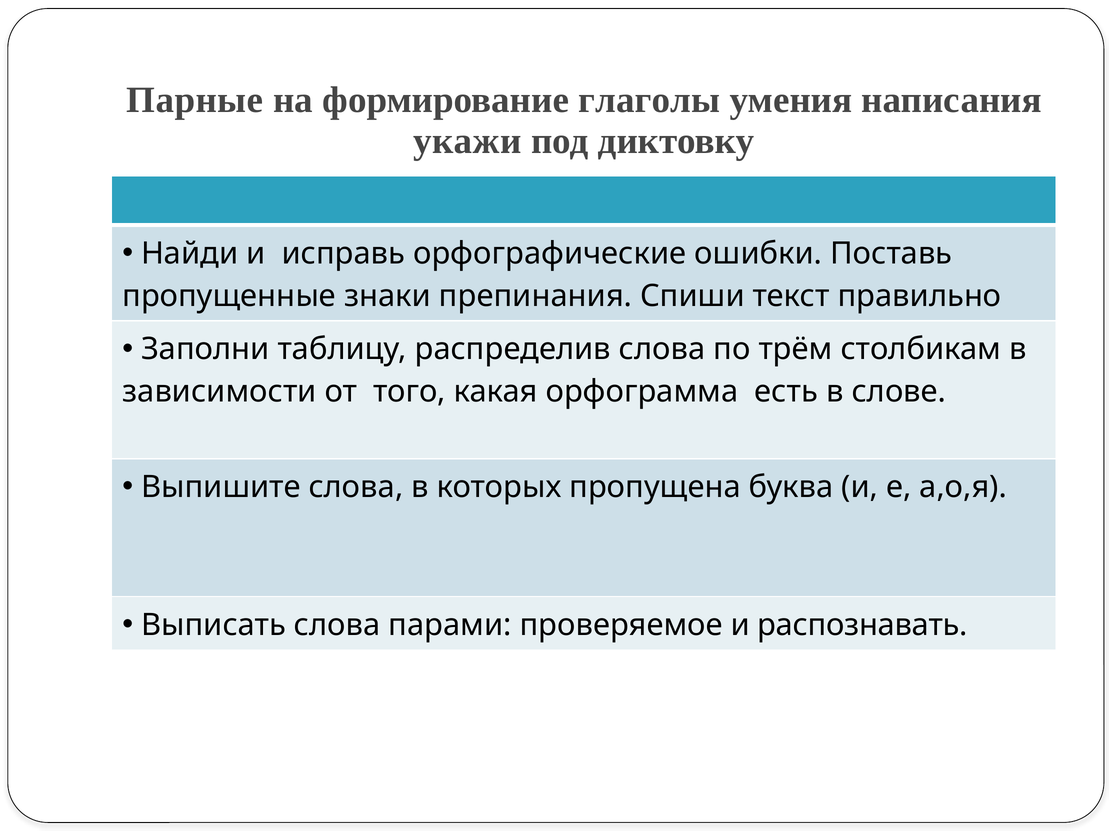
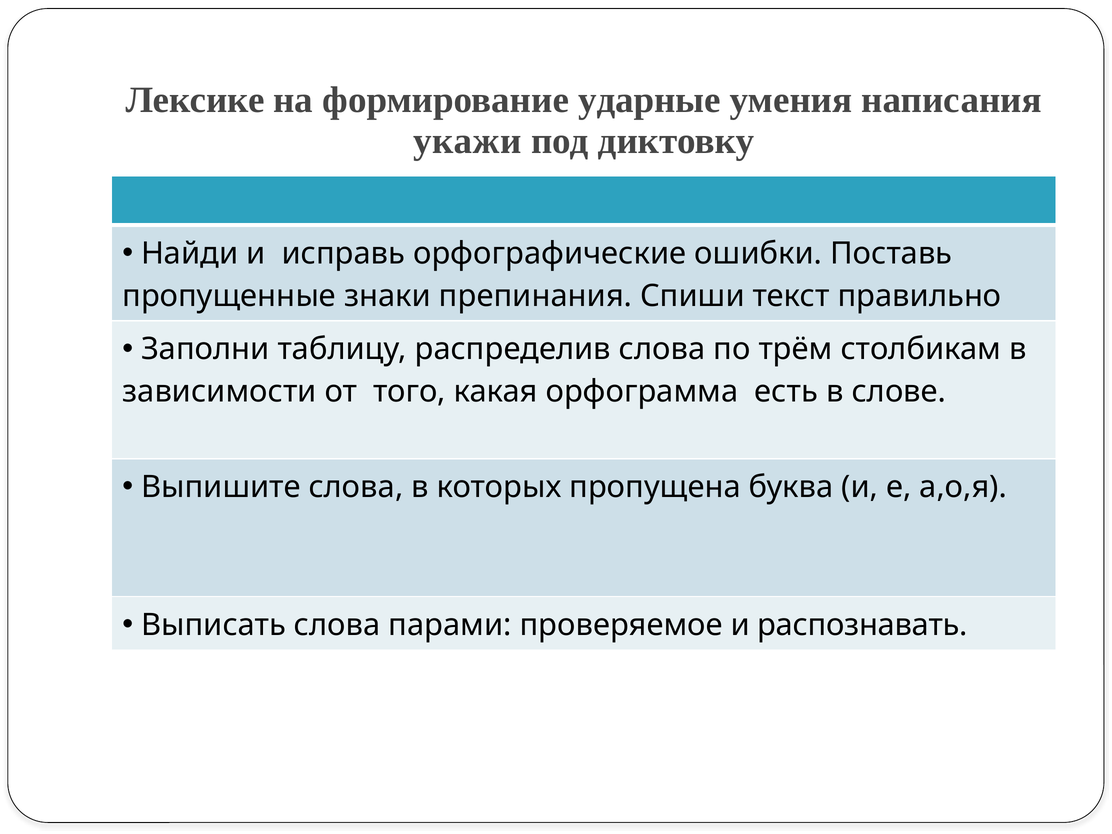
Парные: Парные -> Лексике (195, 100)
глаголы: глаголы -> ударные (649, 100)
